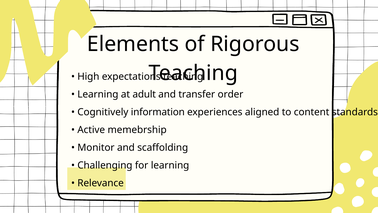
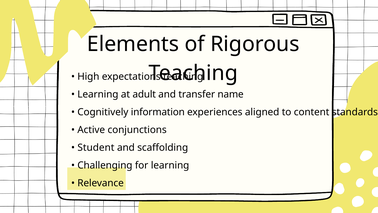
order: order -> name (231, 94)
memebrship: memebrship -> conjunctions (137, 130)
Monitor: Monitor -> Student (96, 147)
